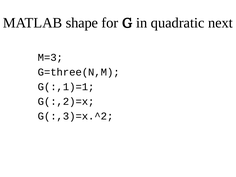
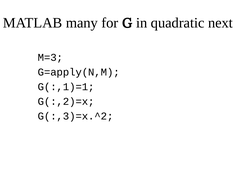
shape: shape -> many (82, 23)
G=three(N,M: G=three(N,M -> G=apply(N,M (79, 72)
